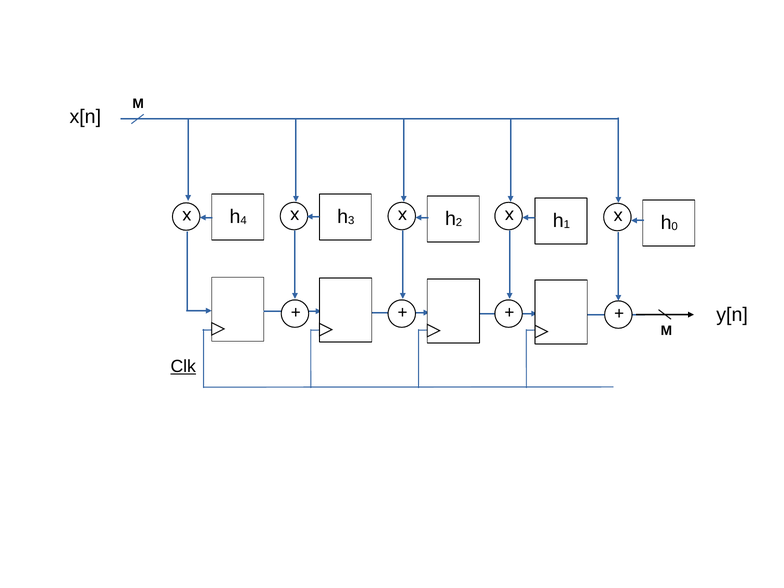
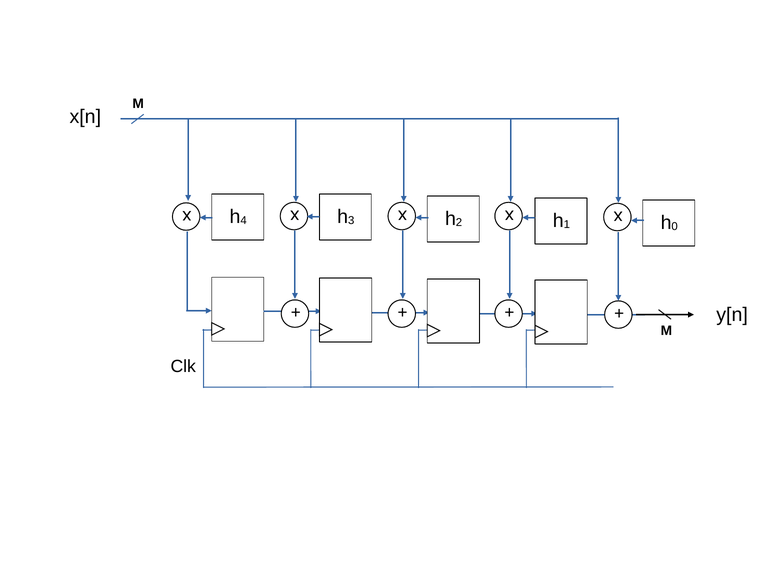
Clk underline: present -> none (183, 367)
